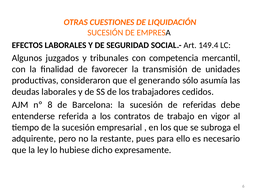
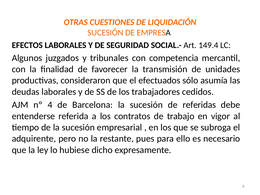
generando: generando -> efectuados (159, 81)
8: 8 -> 4 (50, 105)
